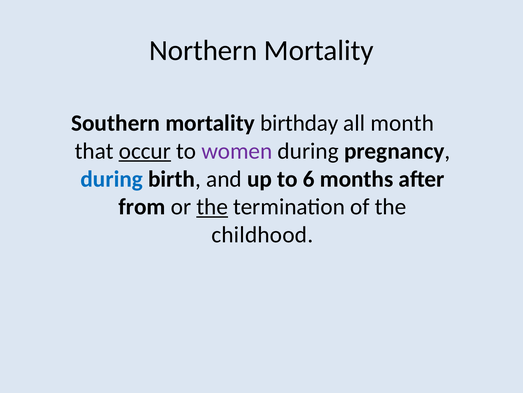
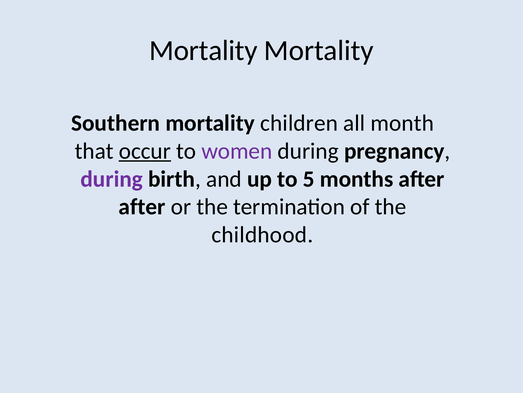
Northern: Northern -> Mortality (203, 50)
birthday: birthday -> children (299, 123)
during colour: blue -> purple (112, 179)
6: 6 -> 5 (309, 179)
from: from -> after (142, 207)
the underline: present -> none (212, 207)
